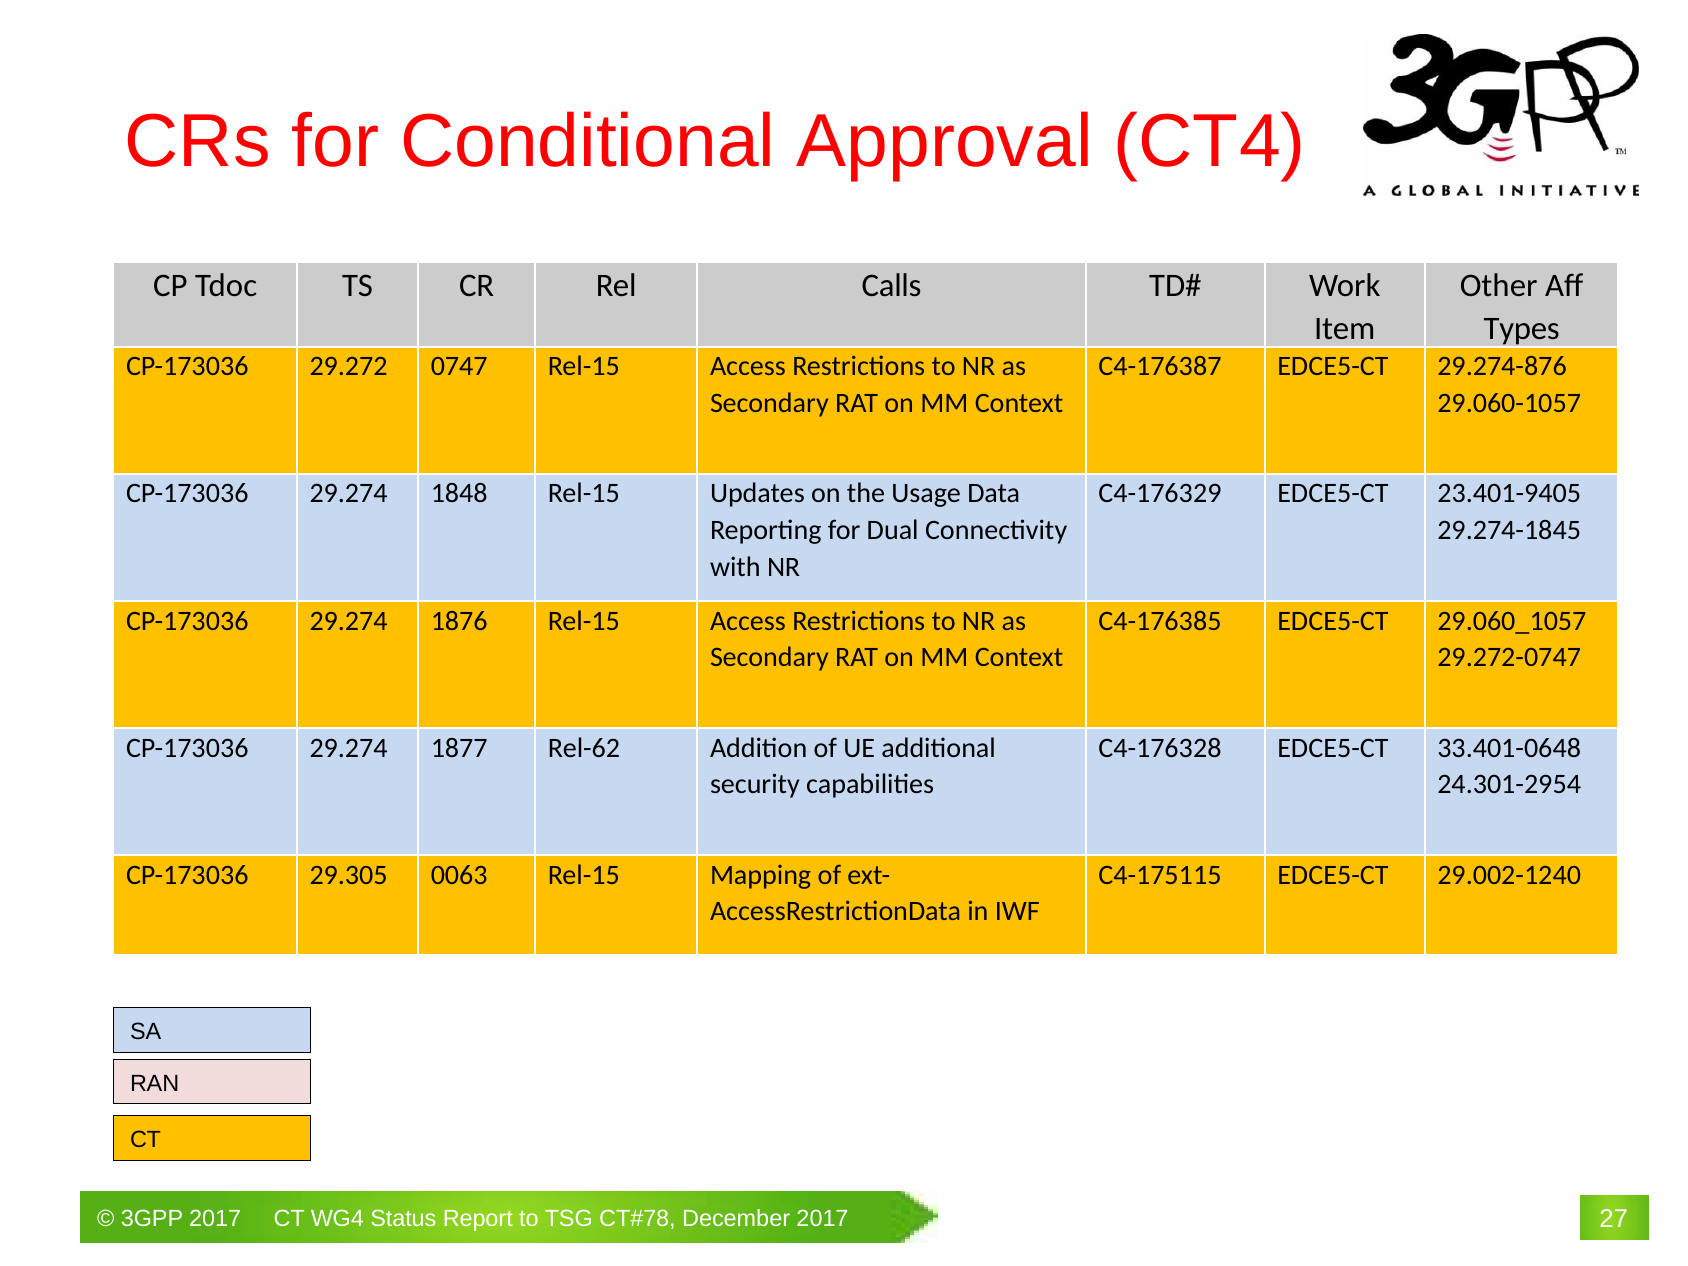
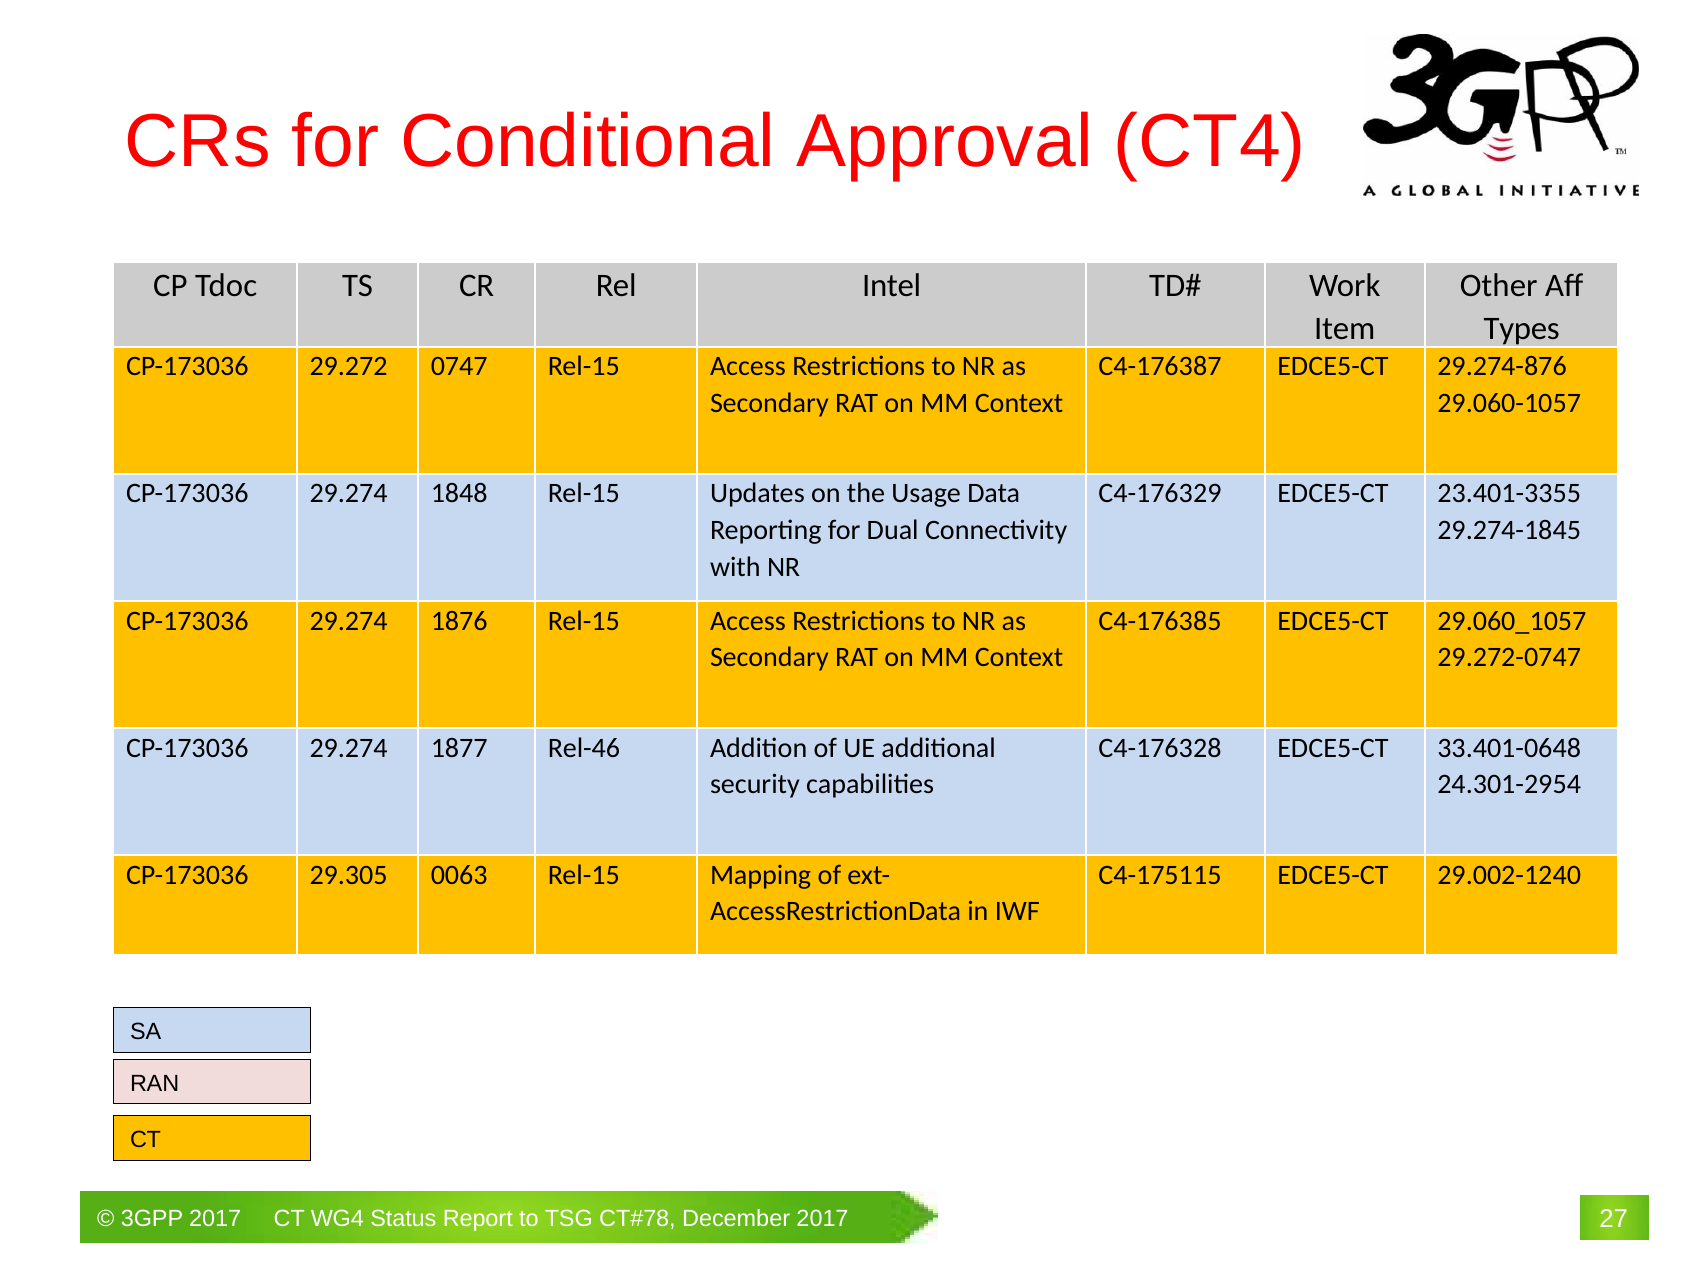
Calls: Calls -> Intel (892, 286)
23.401-9405: 23.401-9405 -> 23.401-3355 (1509, 494)
Rel-62: Rel-62 -> Rel-46 (584, 748)
